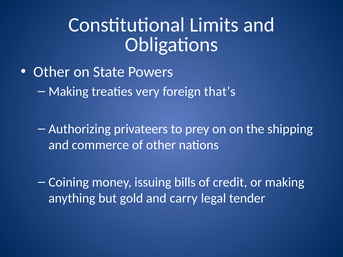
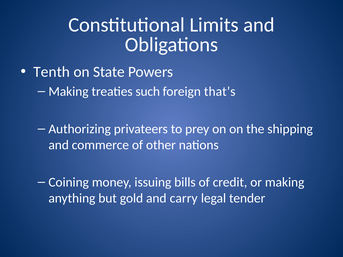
Other: Other -> Tenth (52, 72)
very: very -> such (148, 92)
